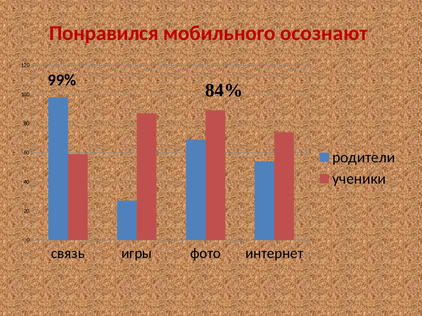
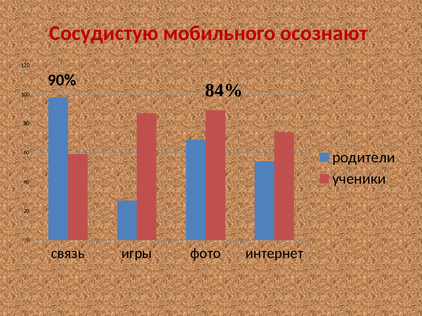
Понравился: Понравился -> Сосудистую (104, 33)
99%: 99% -> 90% (62, 80)
